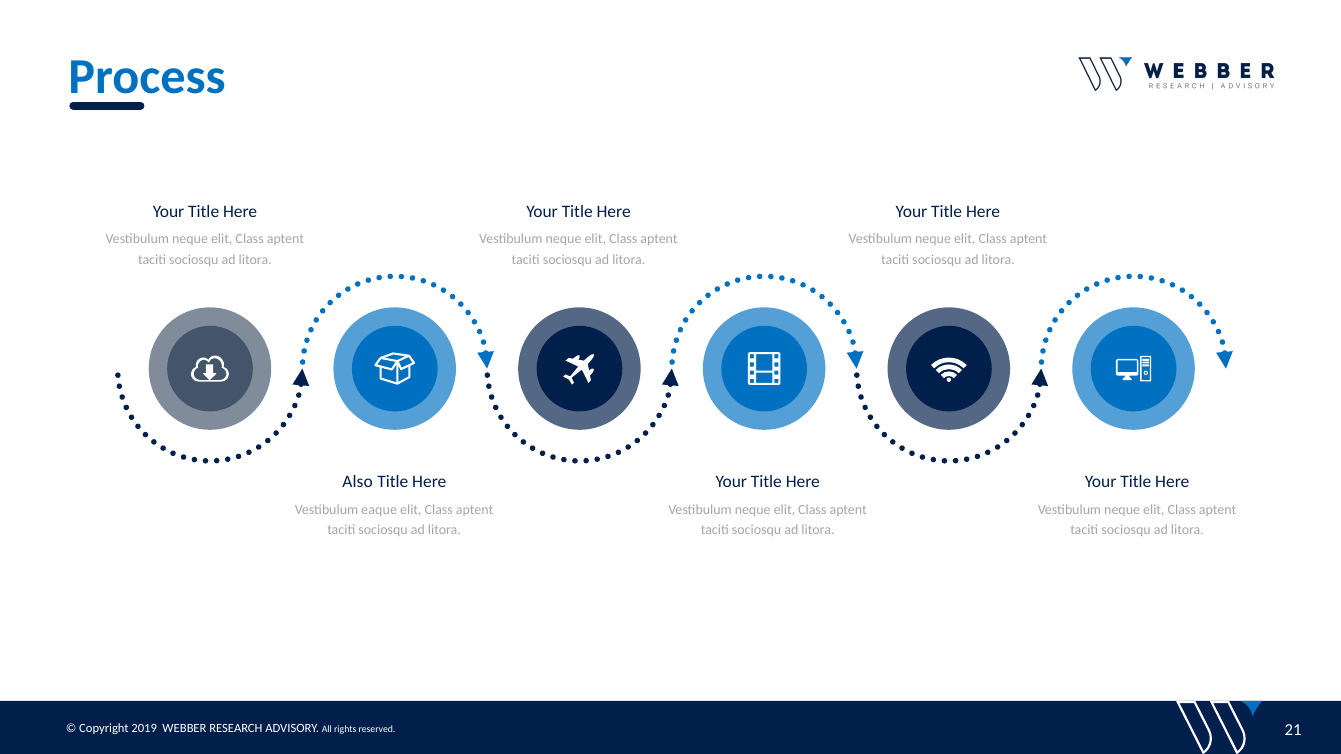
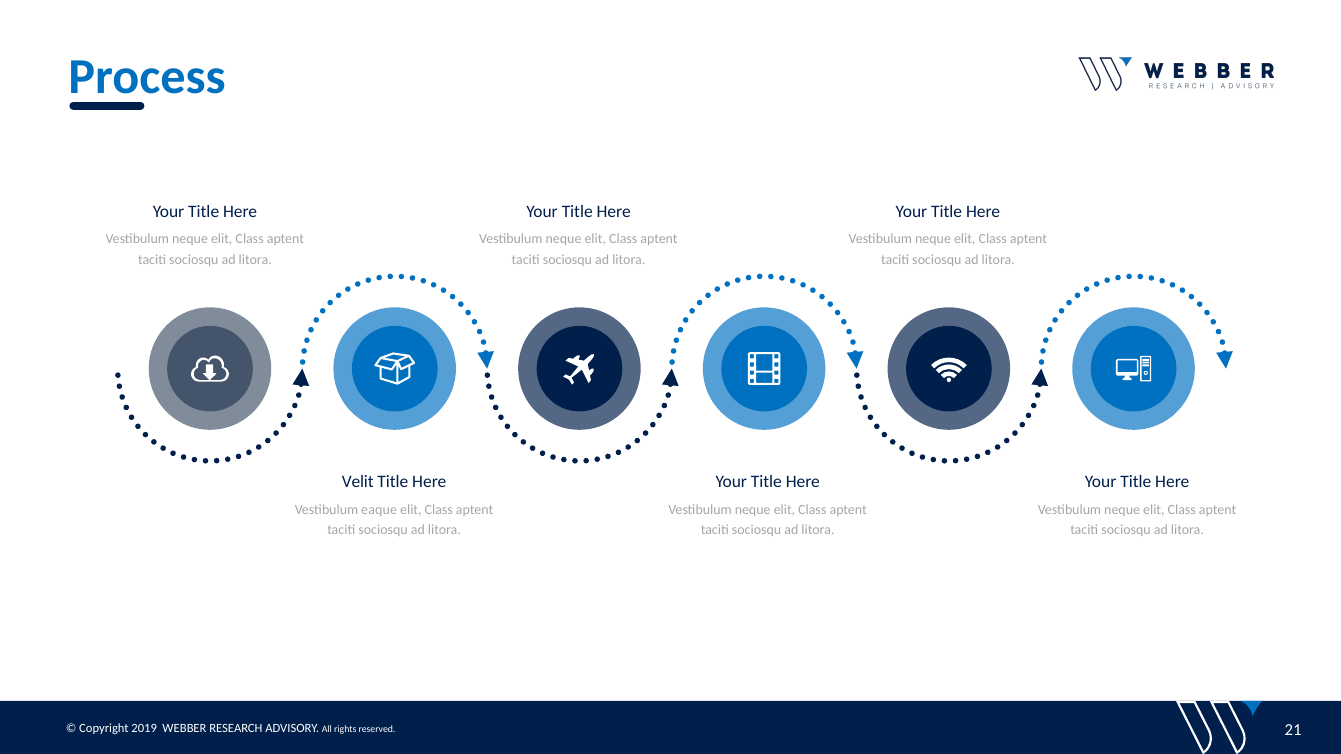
Also: Also -> Velit (358, 482)
